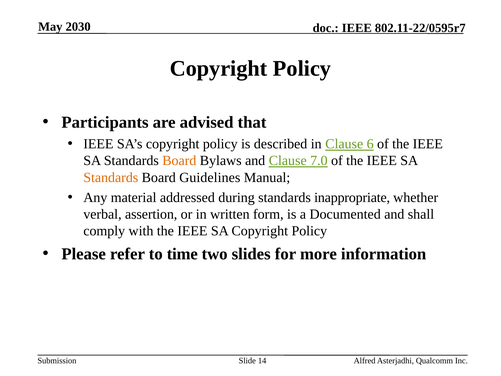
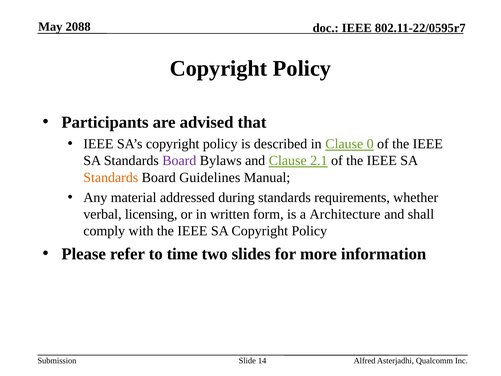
2030: 2030 -> 2088 (78, 27)
6: 6 -> 0 (370, 144)
Board colour: orange -> purple (179, 161)
7.0: 7.0 -> 2.1 (319, 161)
inappropriate: inappropriate -> requirements (352, 198)
assertion: assertion -> licensing (151, 214)
Documented: Documented -> Architecture (345, 214)
